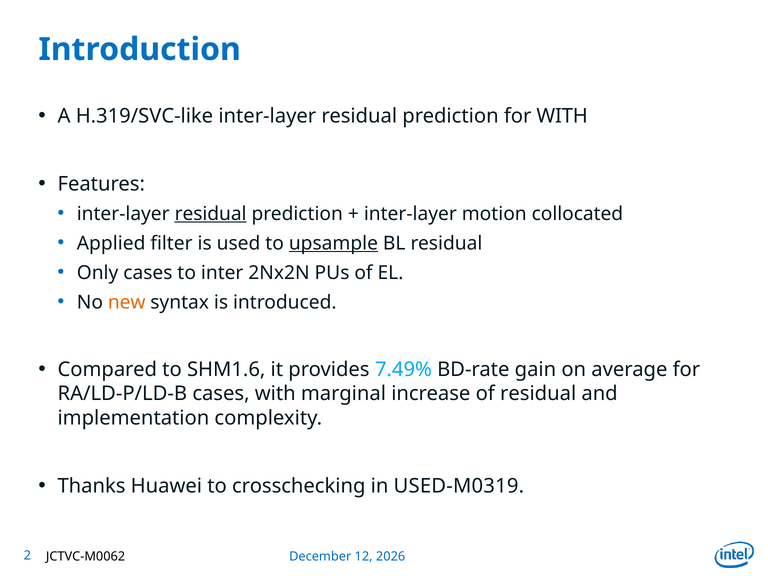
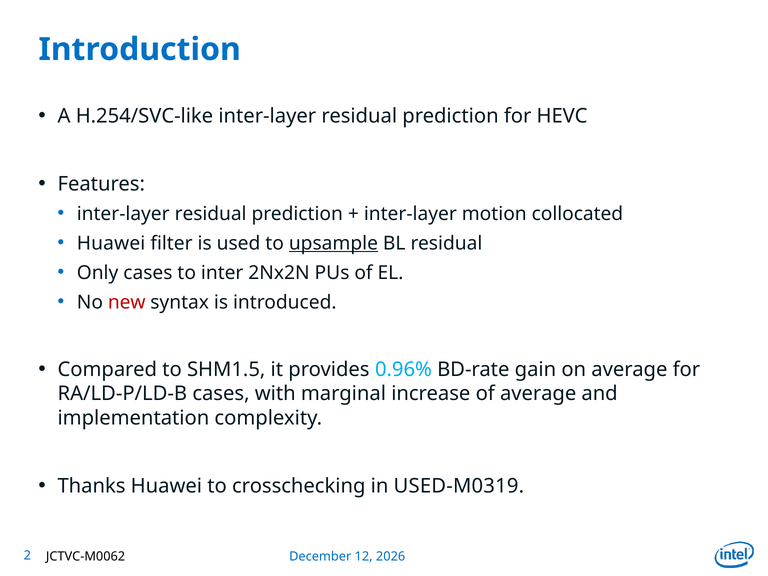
H.319/SVC-like: H.319/SVC-like -> H.254/SVC-like (144, 116)
for WITH: WITH -> HEVC (562, 116)
residual underline: present -> none (211, 214)
Applied: Applied -> Huawei (111, 243)
new colour: orange -> red (127, 302)
SHM1.6: SHM1.6 -> SHM1.5 (226, 369)
7.49%: 7.49% -> 0.96% (403, 369)
of residual: residual -> average (538, 394)
